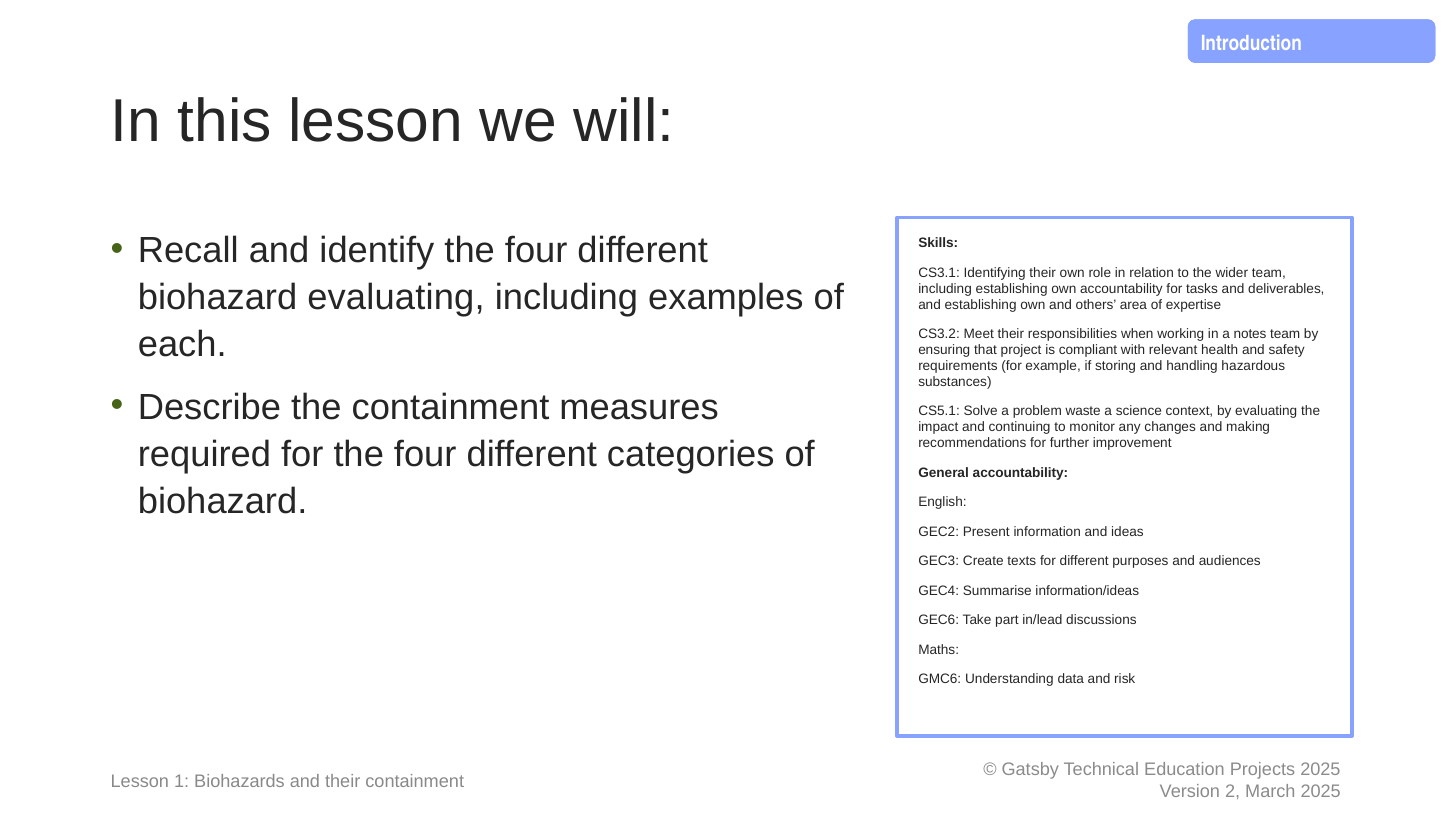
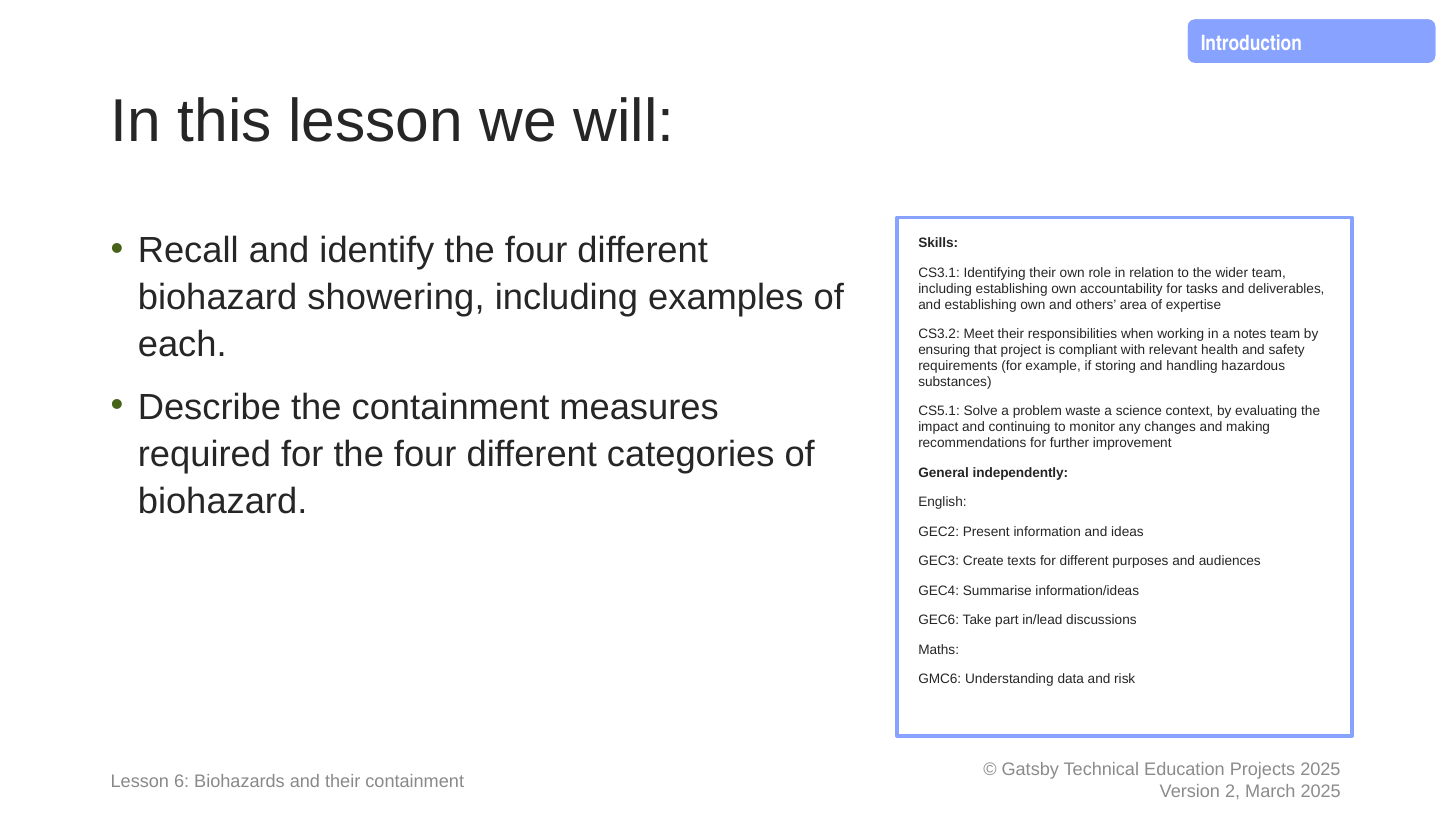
biohazard evaluating: evaluating -> showering (396, 298)
General accountability: accountability -> independently (1020, 473)
1: 1 -> 6 (182, 781)
